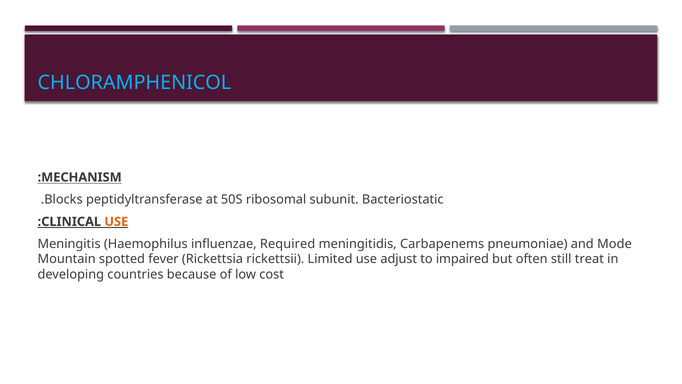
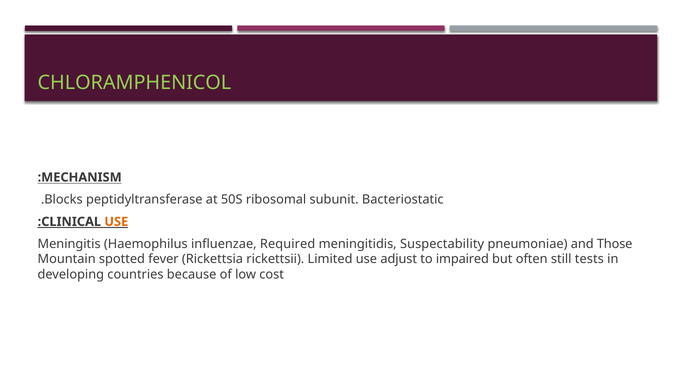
CHLORAMPHENICOL colour: light blue -> light green (134, 83)
Carbapenems: Carbapenems -> Suspectability (442, 244)
Mode: Mode -> Those (615, 244)
treat: treat -> tests (589, 259)
